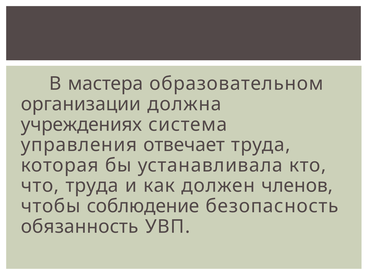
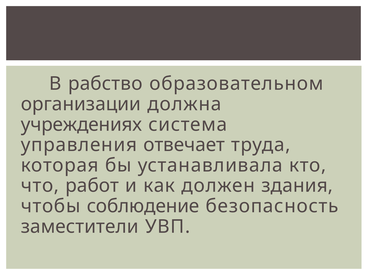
мастера: мастера -> рабство (105, 84)
что труда: труда -> работ (92, 186)
членов: членов -> здания (297, 186)
обязанность: обязанность -> заместители (80, 227)
